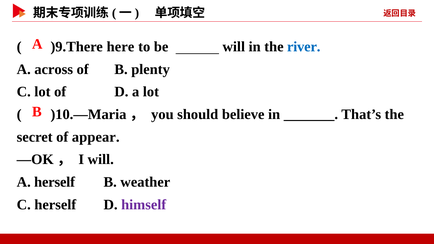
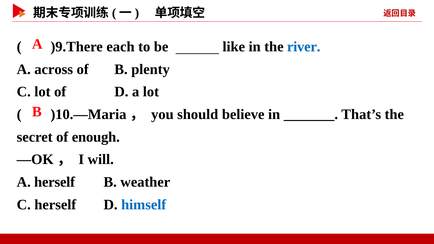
here: here -> each (121, 47)
be will: will -> like (234, 47)
appear: appear -> enough (96, 137)
himself colour: purple -> blue (144, 205)
